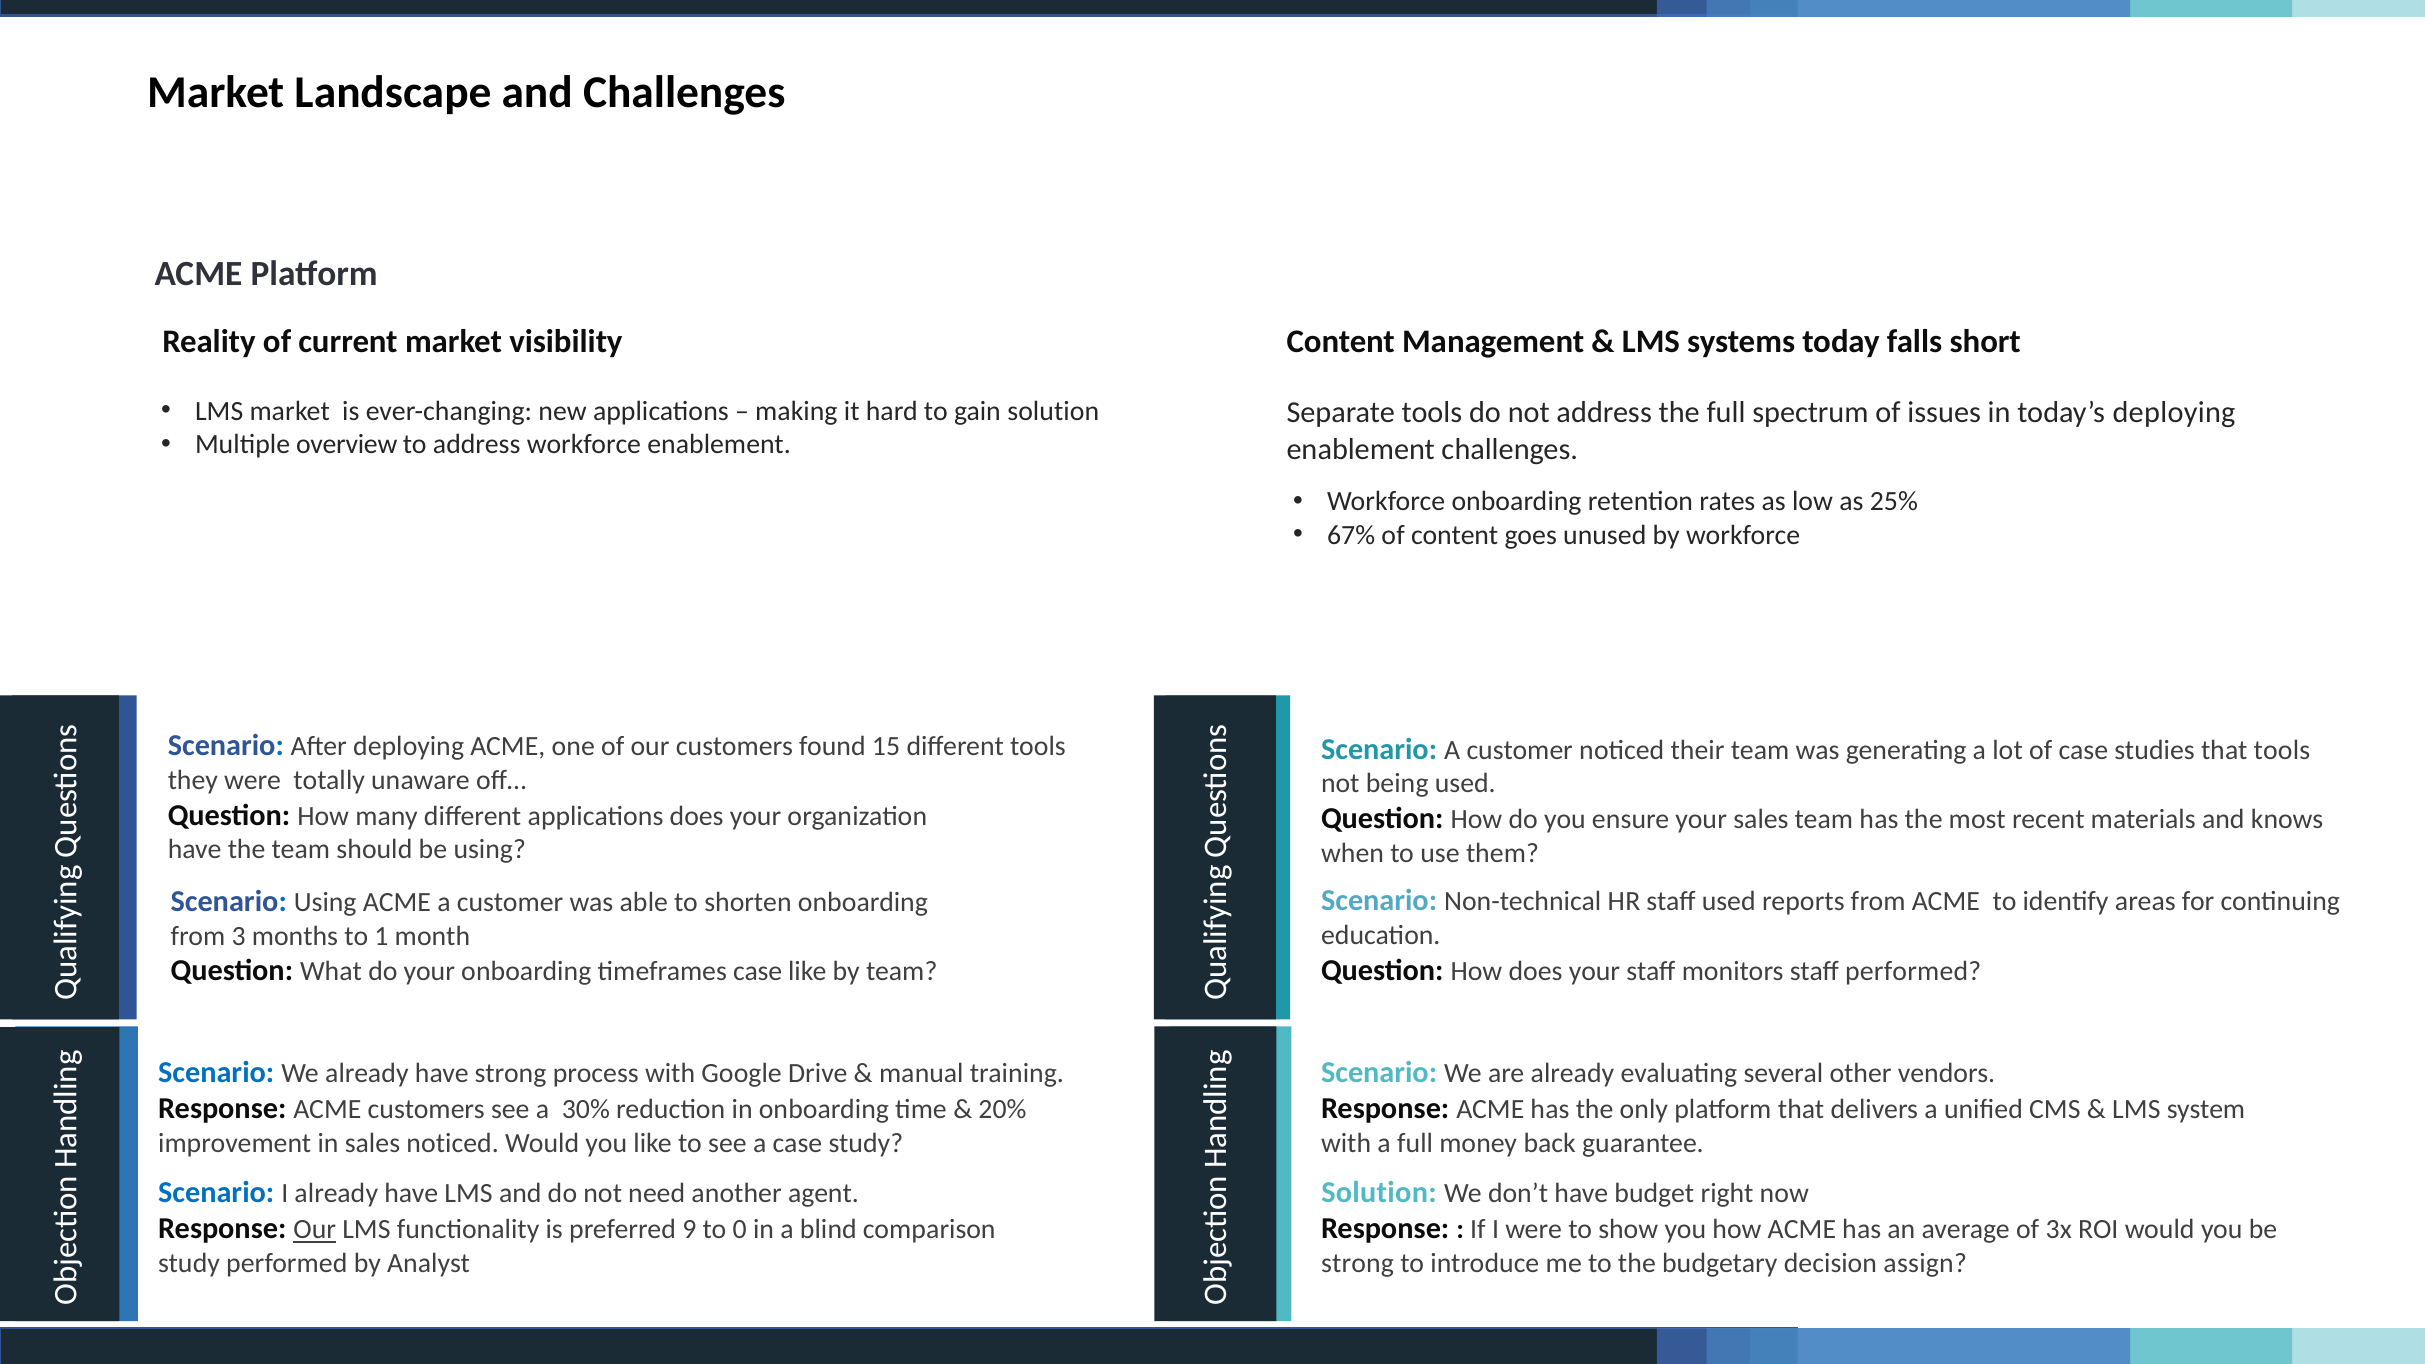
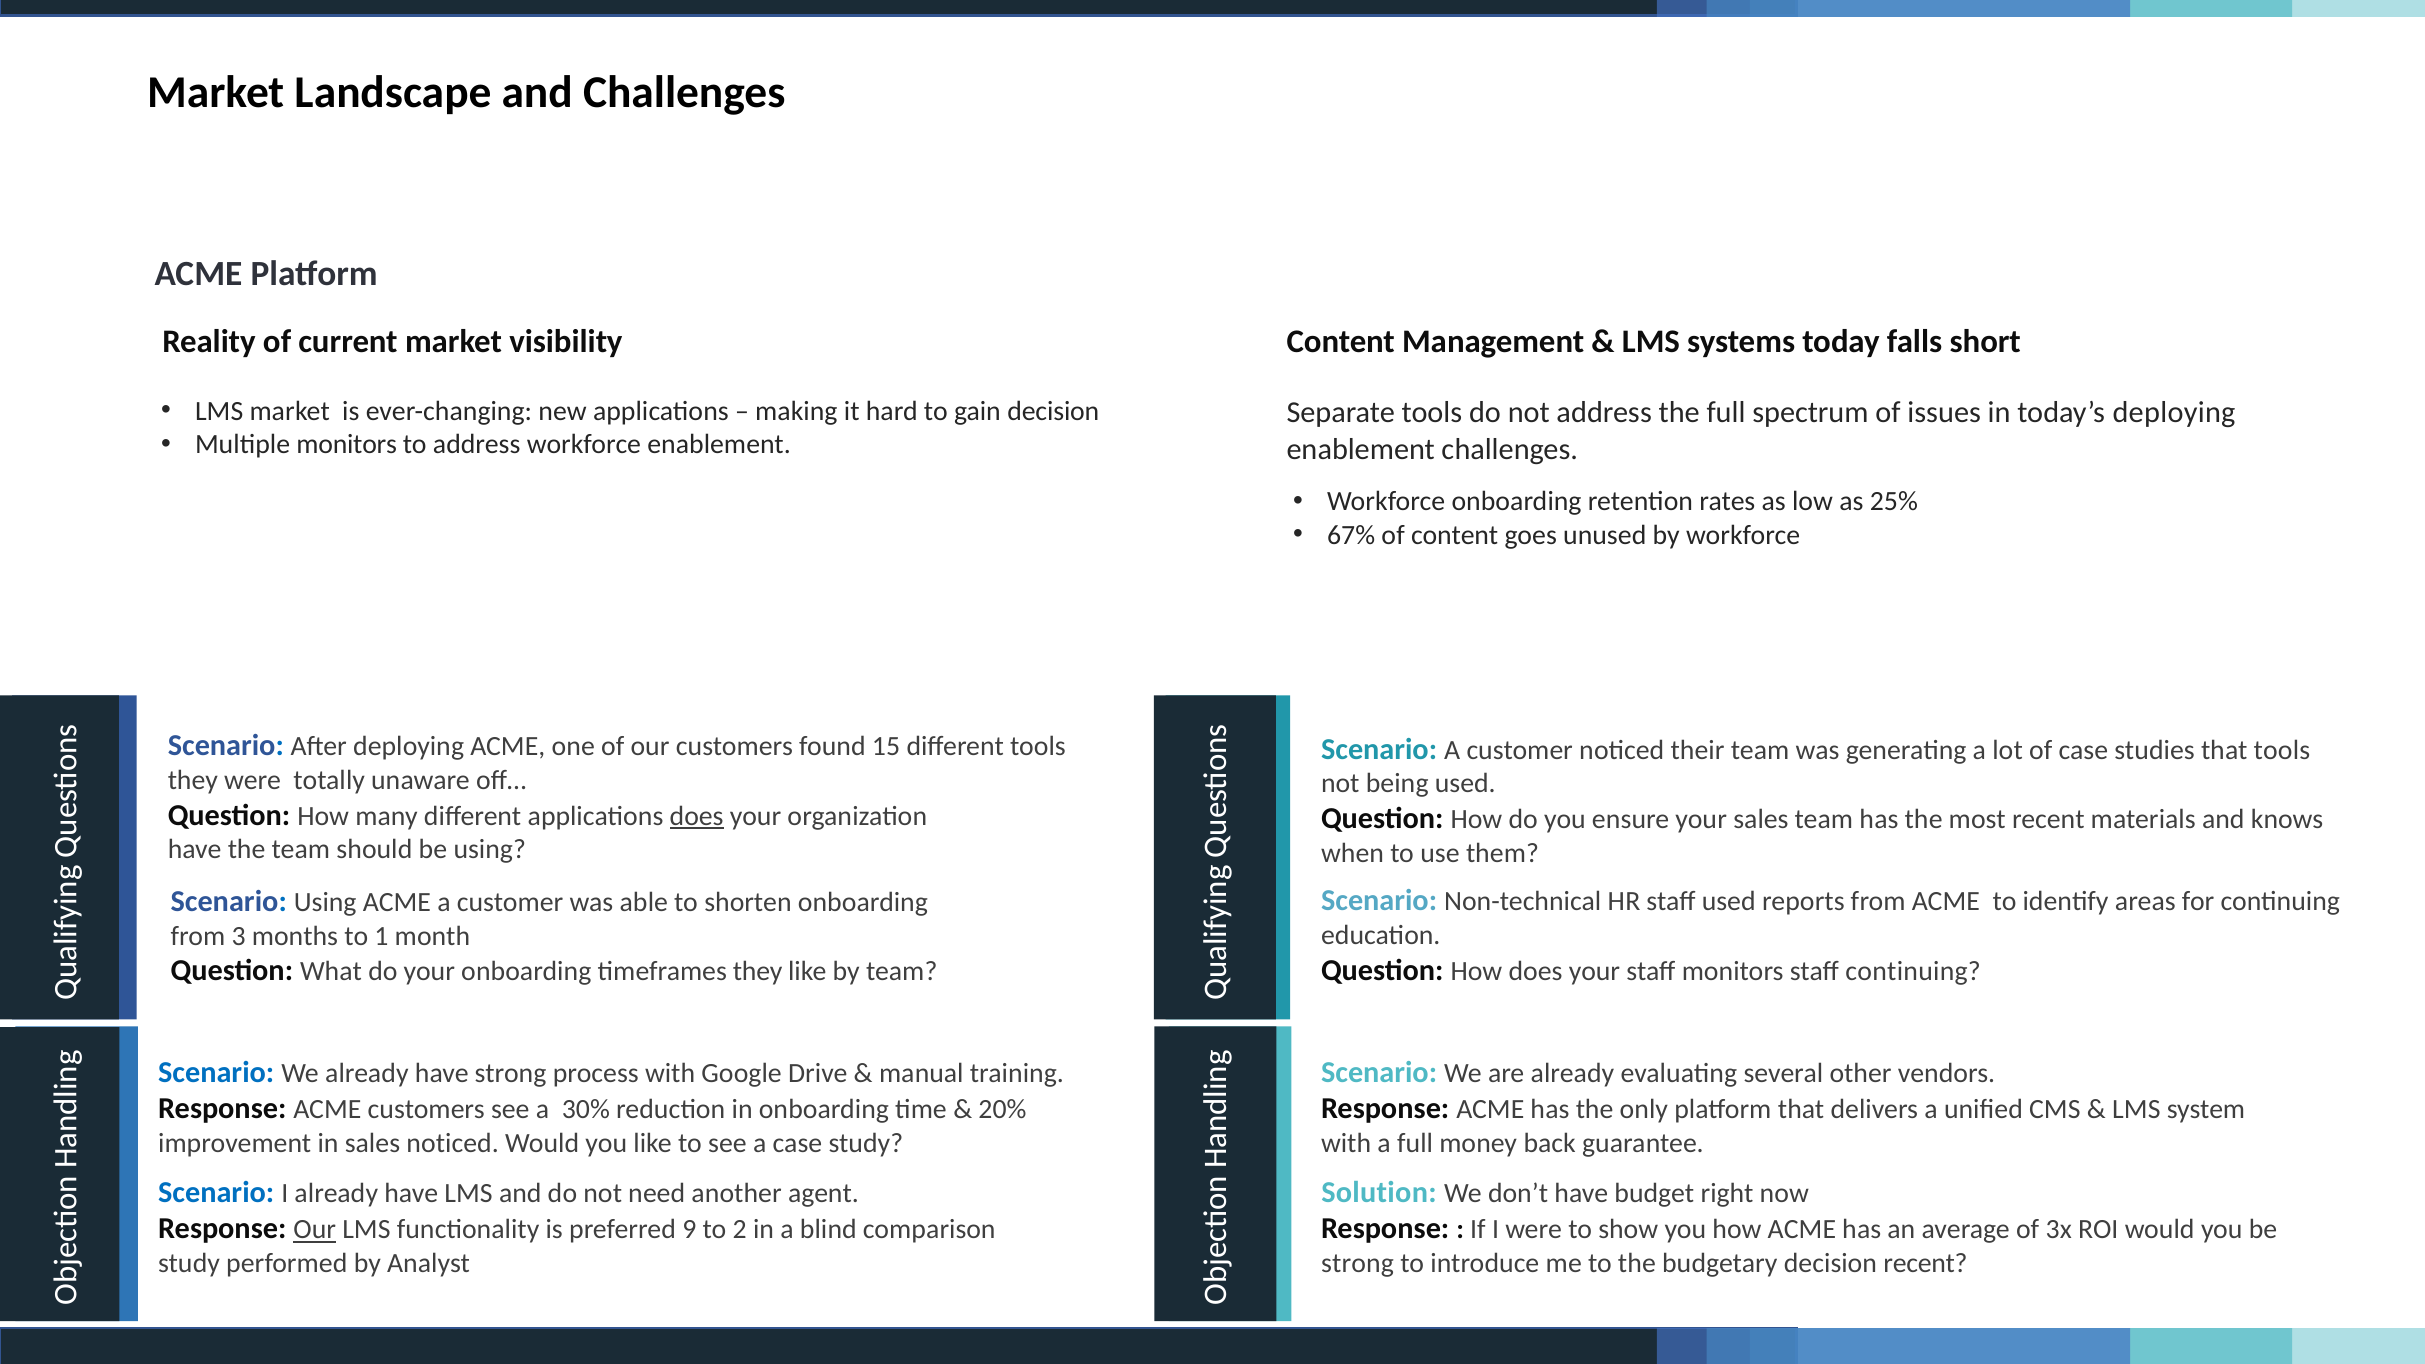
gain solution: solution -> decision (1053, 411)
Multiple overview: overview -> monitors (347, 445)
does underline: none -> present (697, 816)
staff performed: performed -> continuing (1913, 971)
timeframes case: case -> they (758, 972)
0: 0 -> 2 (740, 1230)
decision assign: assign -> recent (1925, 1263)
